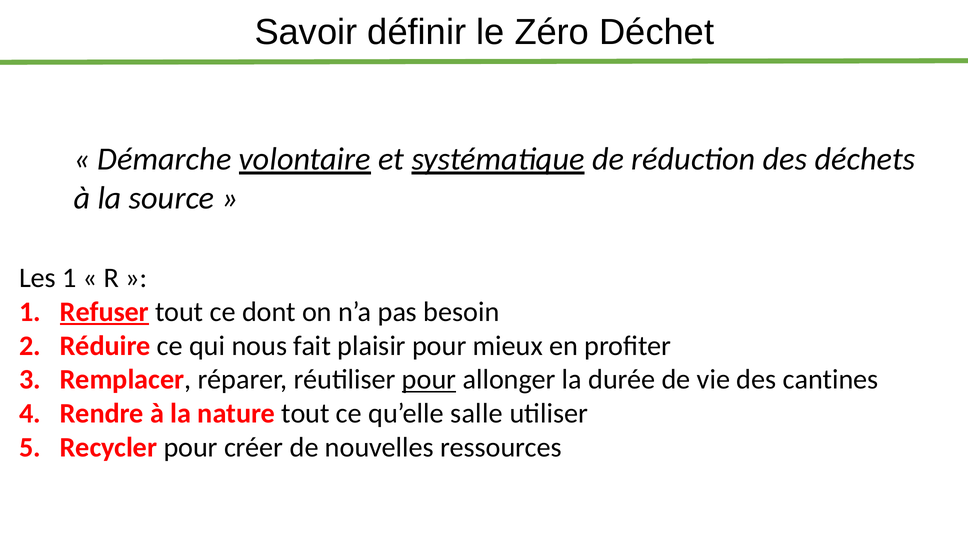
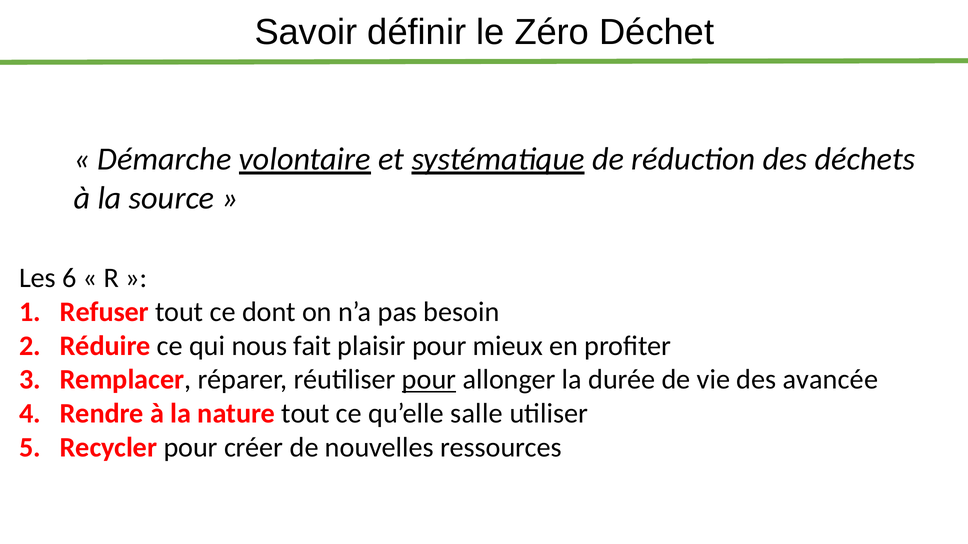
Les 1: 1 -> 6 (69, 278)
Refuser underline: present -> none (104, 312)
cantines: cantines -> avancée (830, 380)
